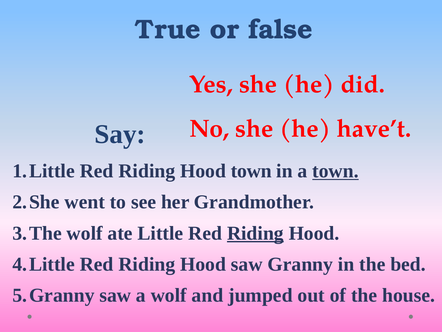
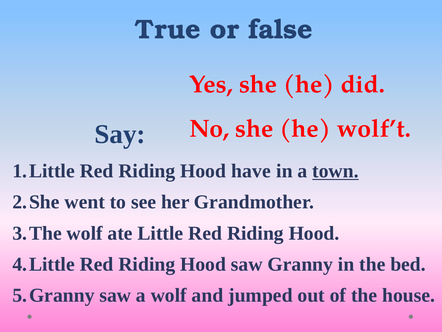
have’t: have’t -> wolf’t (374, 129)
Hood town: town -> have (251, 171)
Riding underline: present -> none (255, 233)
